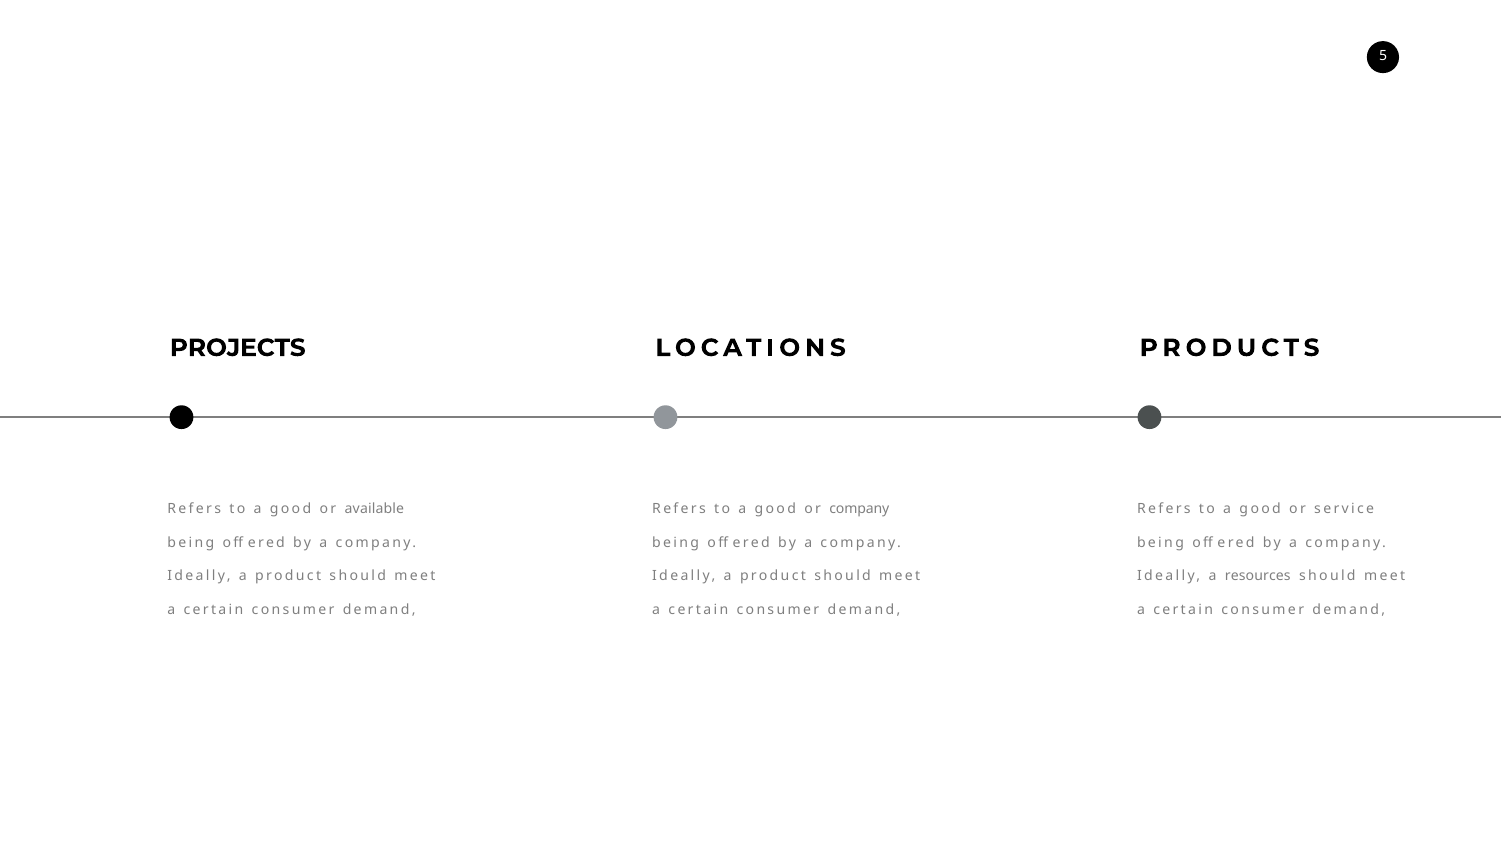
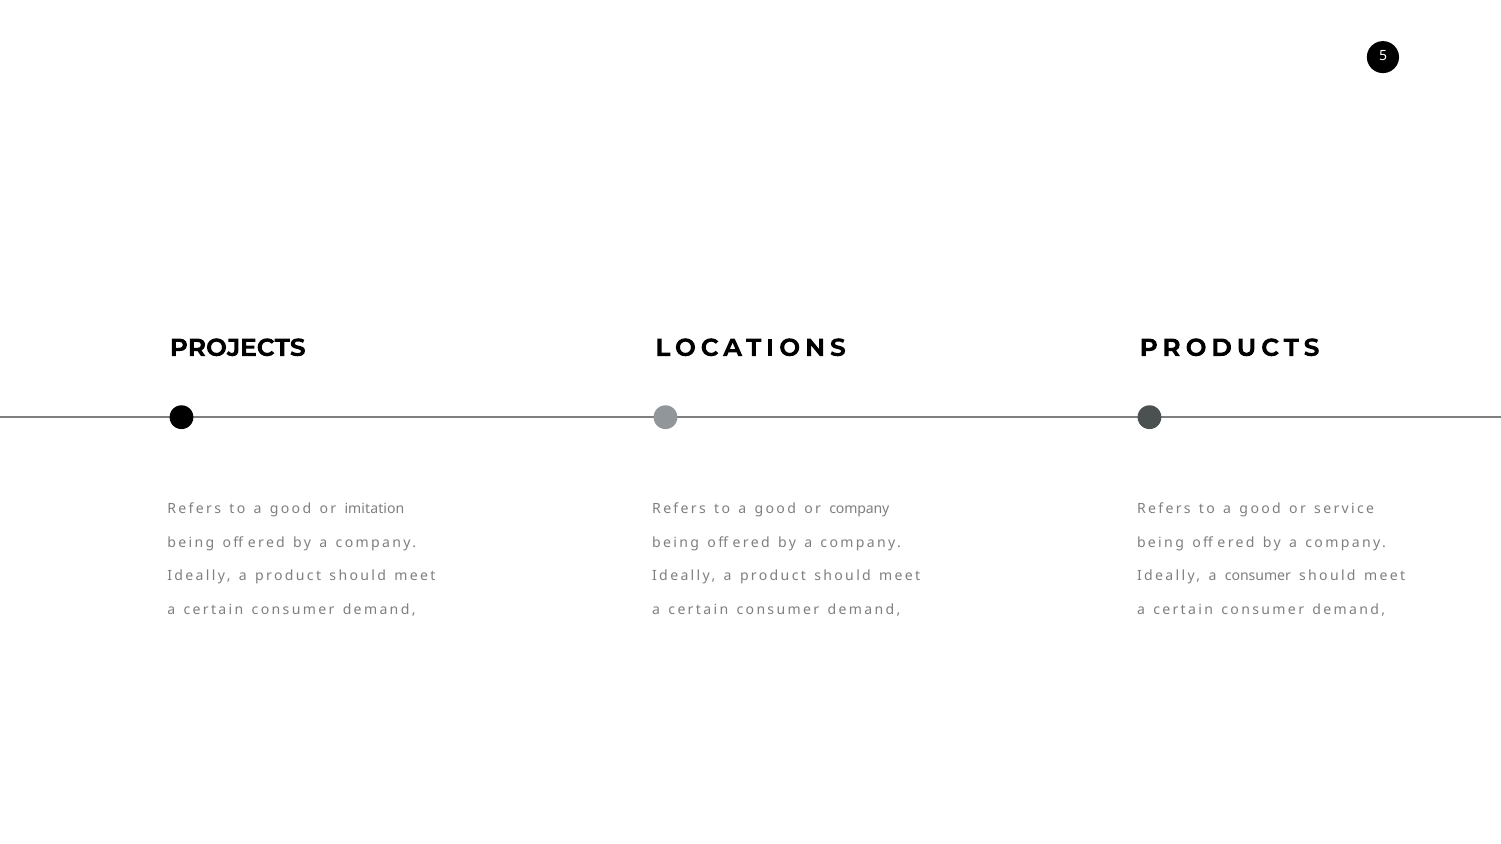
available: available -> imitation (374, 509)
a resources: resources -> consumer (1258, 576)
